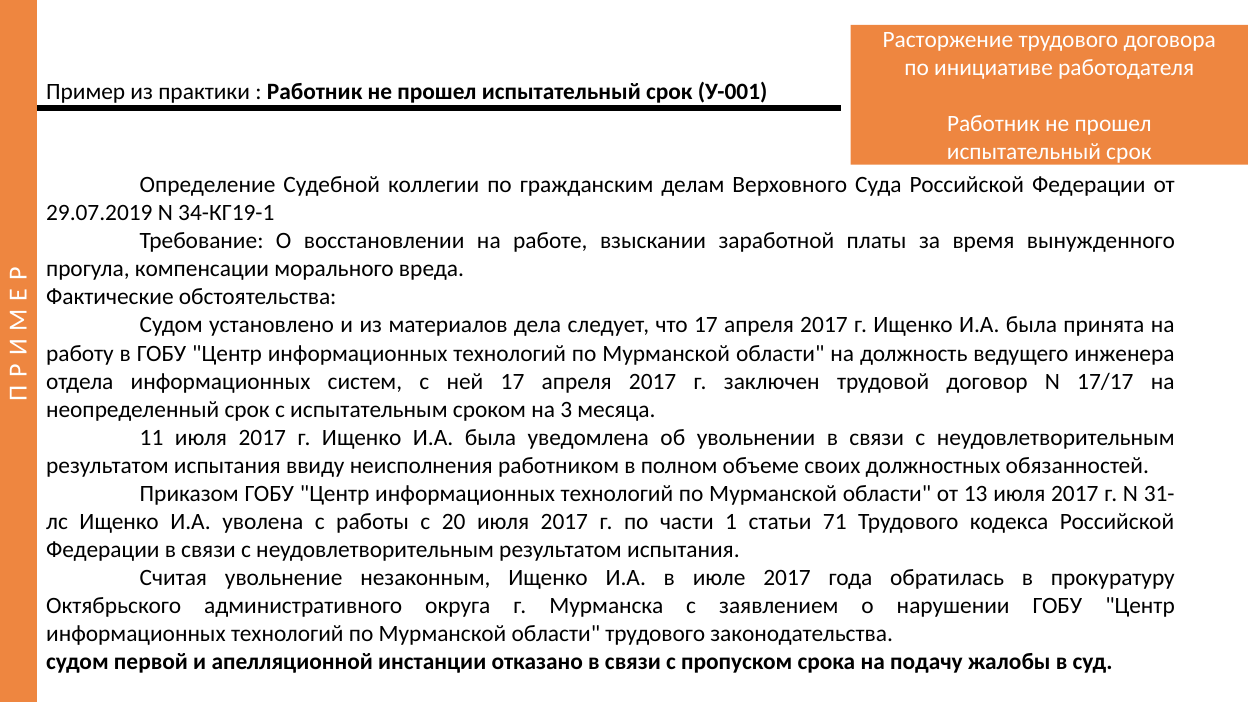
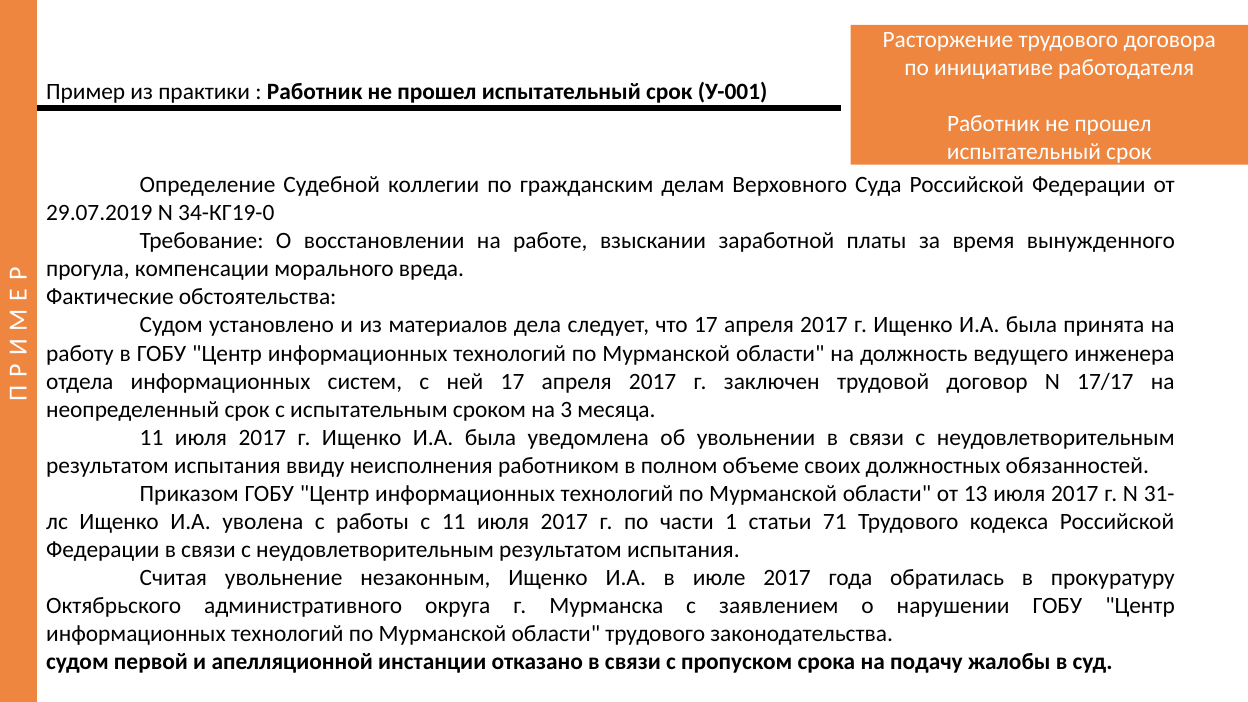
34-КГ19-1: 34-КГ19-1 -> 34-КГ19-0 (226, 213)
с 20: 20 -> 11 (454, 522)
